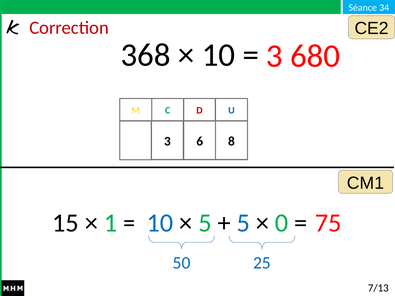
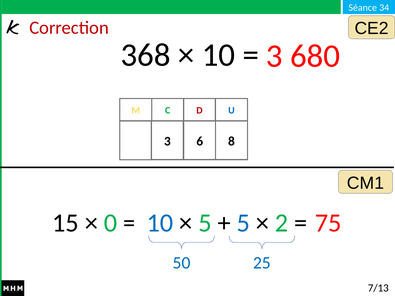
1: 1 -> 0 (111, 223)
0: 0 -> 2 (282, 223)
